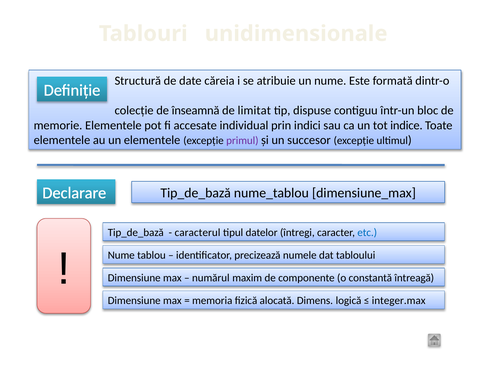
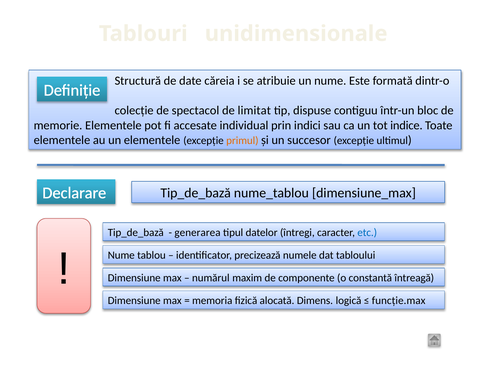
înseamnă: înseamnă -> spectacol (196, 110)
primul colour: purple -> orange (242, 140)
caracterul: caracterul -> generarea (198, 232)
integer.max: integer.max -> funcție.max (399, 300)
